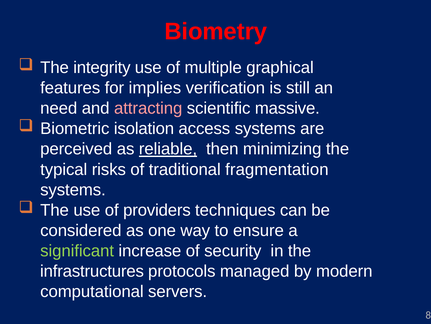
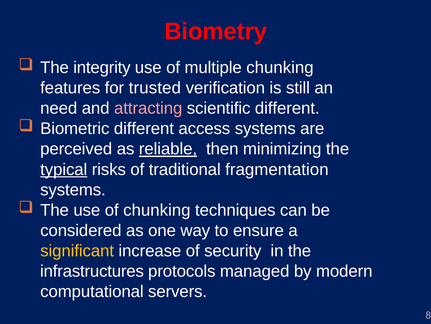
multiple graphical: graphical -> chunking (280, 68)
implies: implies -> trusted (155, 88)
scientific massive: massive -> different (287, 108)
Biometric isolation: isolation -> different (144, 128)
typical underline: none -> present (64, 169)
of providers: providers -> chunking (157, 210)
significant colour: light green -> yellow (77, 250)
